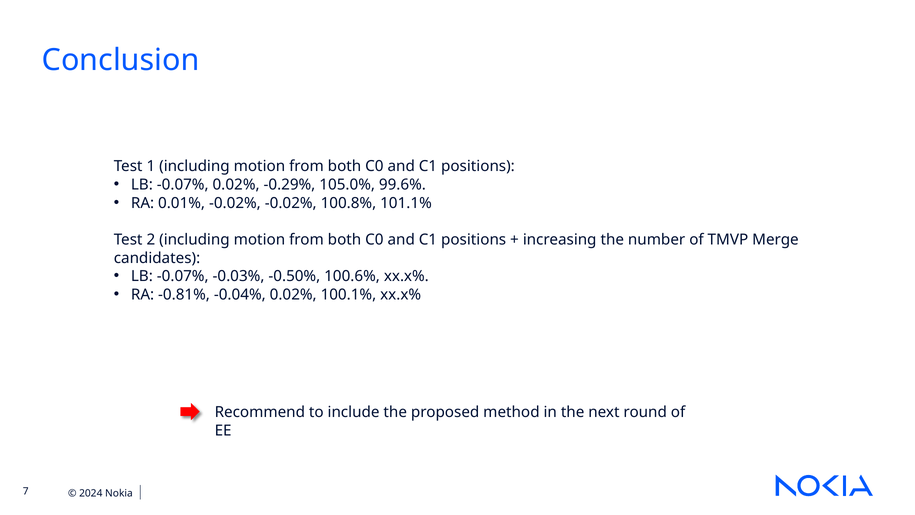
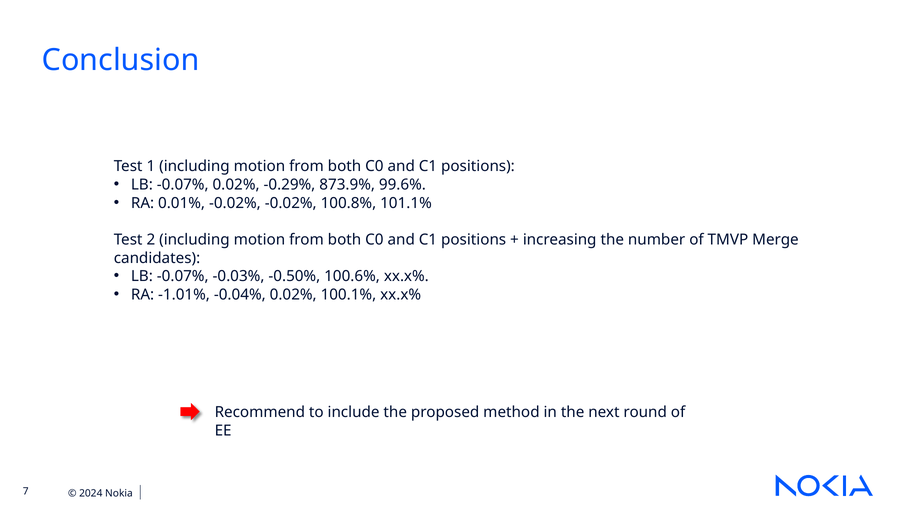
105.0%: 105.0% -> 873.9% (347, 185)
-0.81%: -0.81% -> -1.01% (184, 294)
